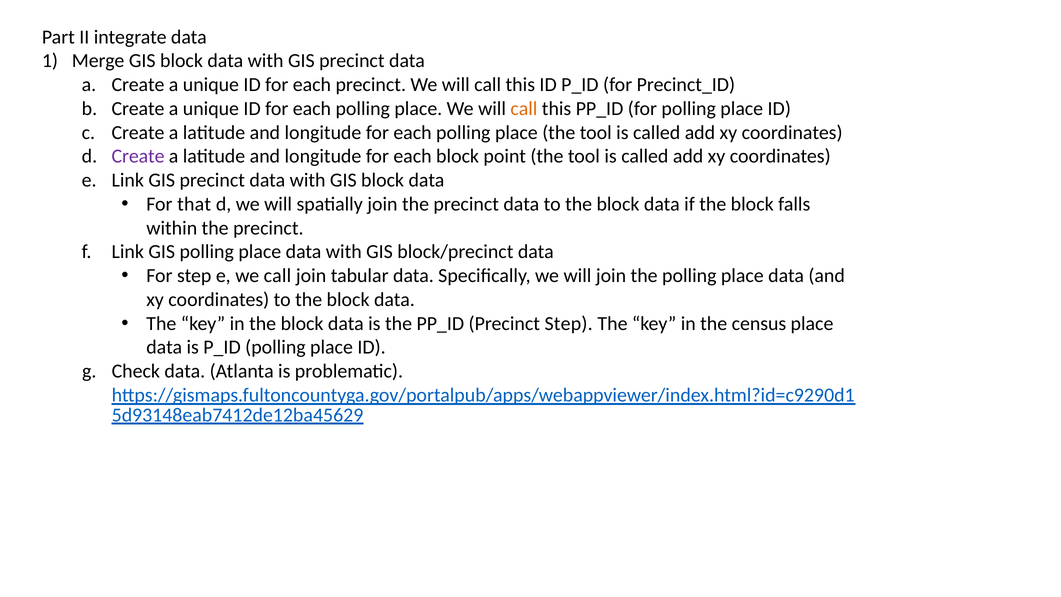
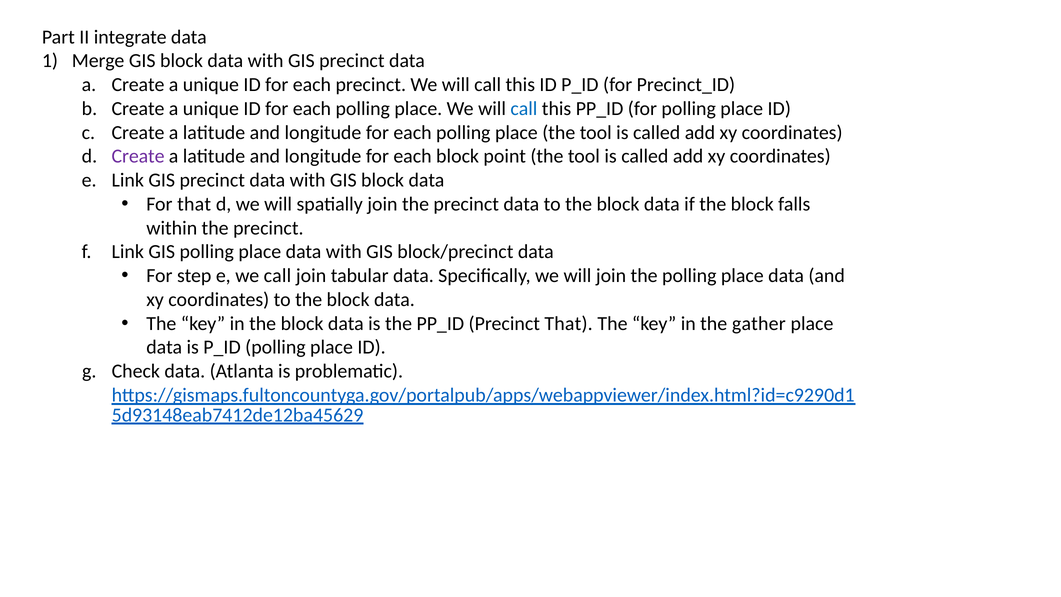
call colour: orange -> blue (524, 109)
Precinct Step: Step -> That (569, 323)
census: census -> gather (759, 323)
